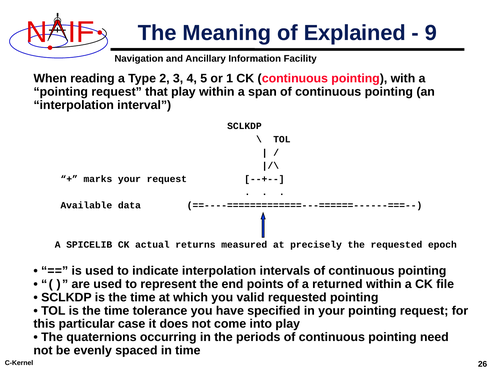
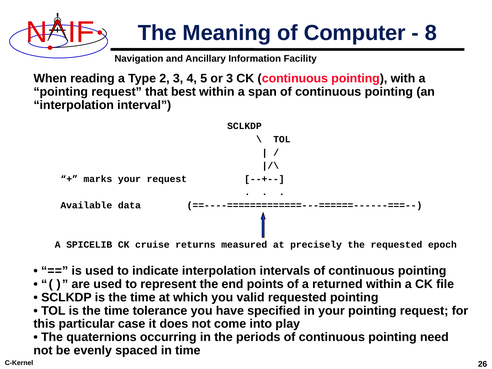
Explained: Explained -> Computer (355, 33)
9: 9 -> 8 (431, 33)
or 1: 1 -> 3 (230, 79)
that play: play -> best (183, 92)
actual: actual -> cruise (152, 245)
